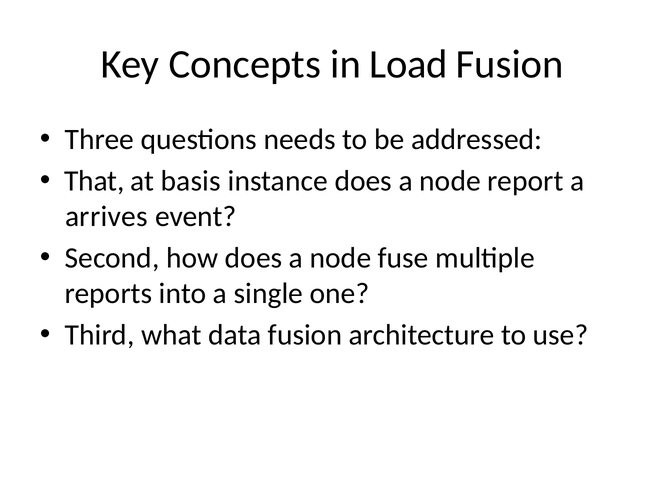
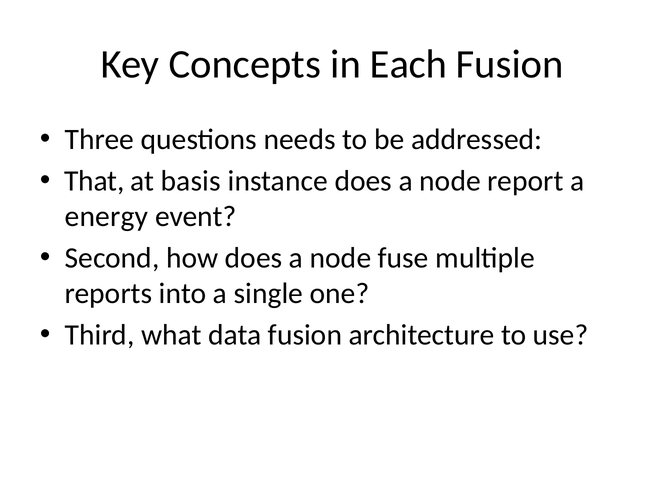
Load: Load -> Each (408, 64)
arrives: arrives -> energy (107, 216)
